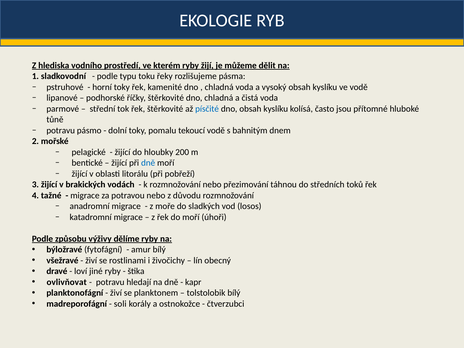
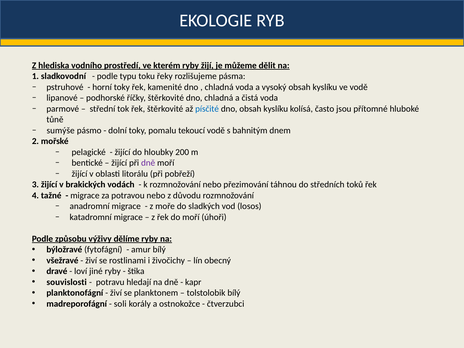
potravu: potravu -> sumýše (61, 130)
dně colour: blue -> purple (148, 163)
ovlivňovat: ovlivňovat -> souvislosti (67, 282)
